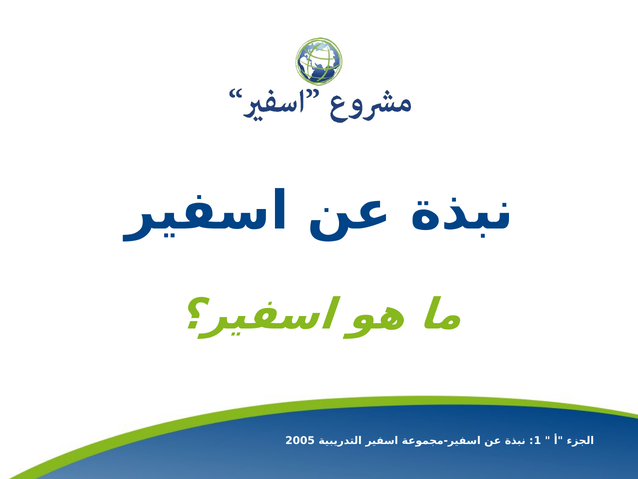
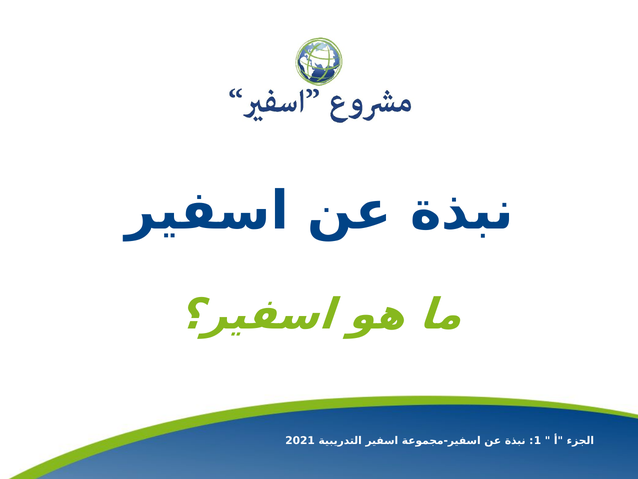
2005: 2005 -> 2021 (300, 440)
